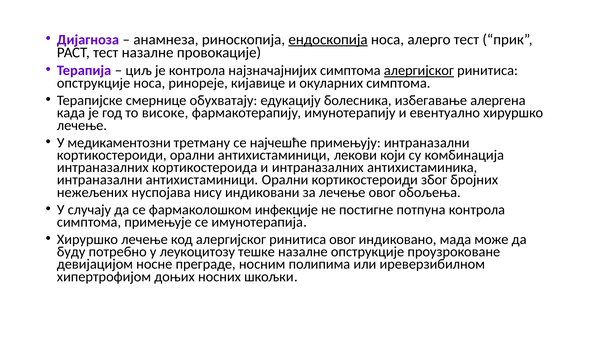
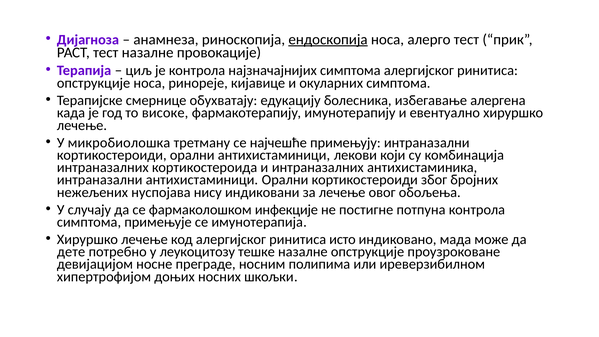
алергијског underline: present -> none (419, 71)
медикаментозни: медикаментозни -> микробиолошка (119, 143)
ринитиса овог: овог -> исто (342, 239)
буду: буду -> дете (71, 252)
